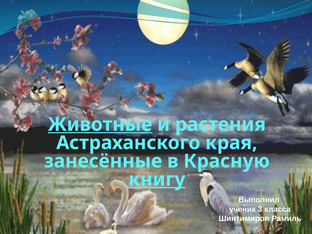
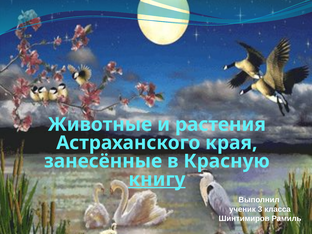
Животные underline: present -> none (100, 125)
